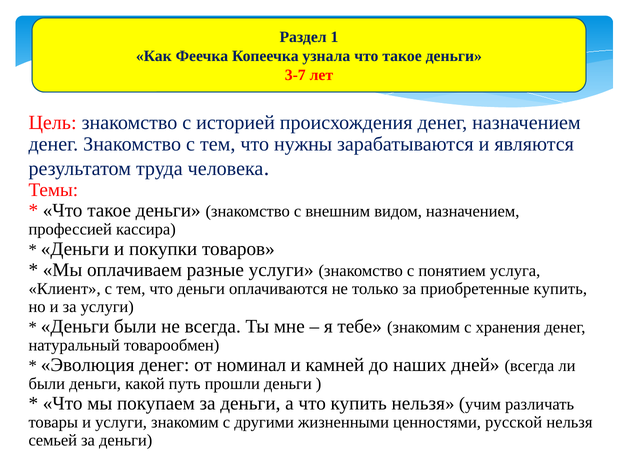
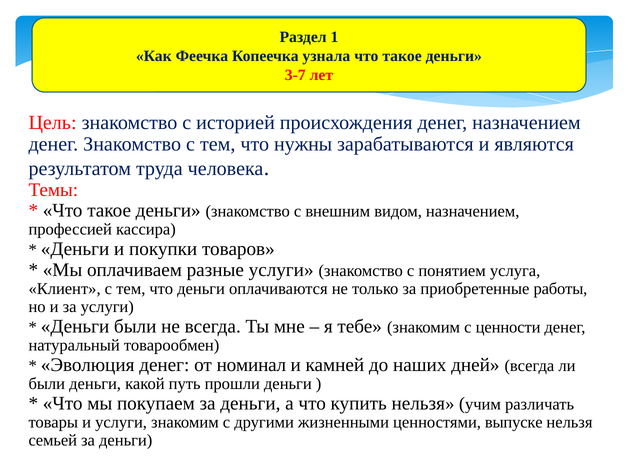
приобретенные купить: купить -> работы (560, 289)
хранения: хранения -> ценности (508, 327)
русской: русской -> выпуске (514, 422)
